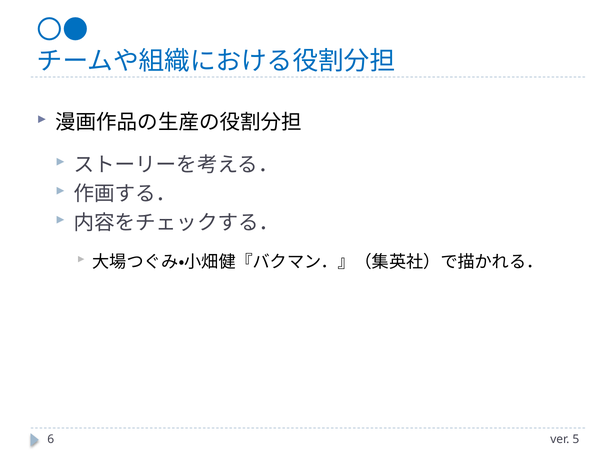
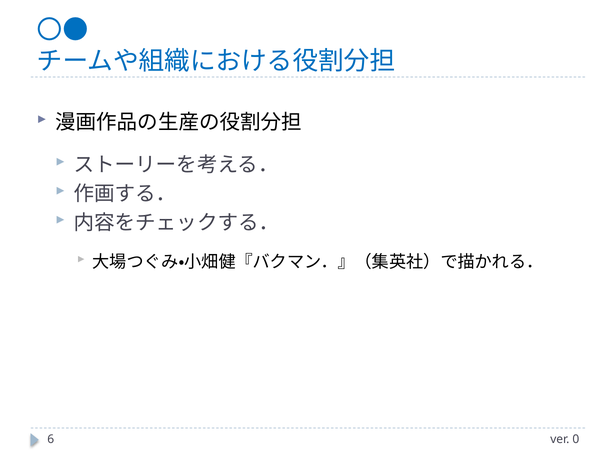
5: 5 -> 0 (576, 439)
